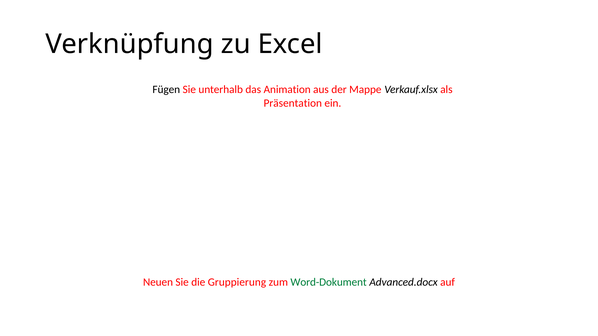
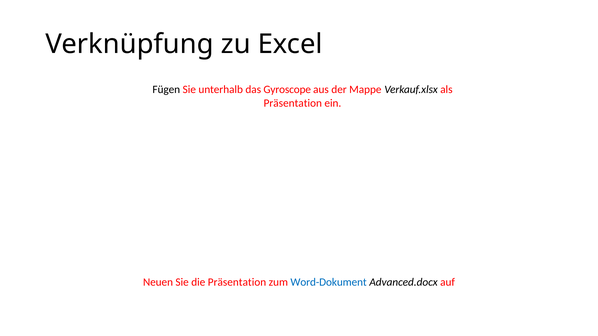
Animation: Animation -> Gyroscope (287, 90)
die Gruppierung: Gruppierung -> Präsentation (237, 282)
Word-Dokument colour: green -> blue (329, 282)
